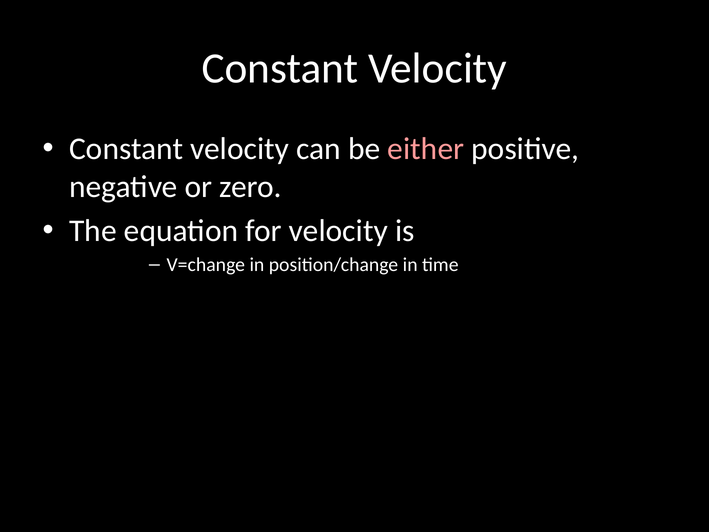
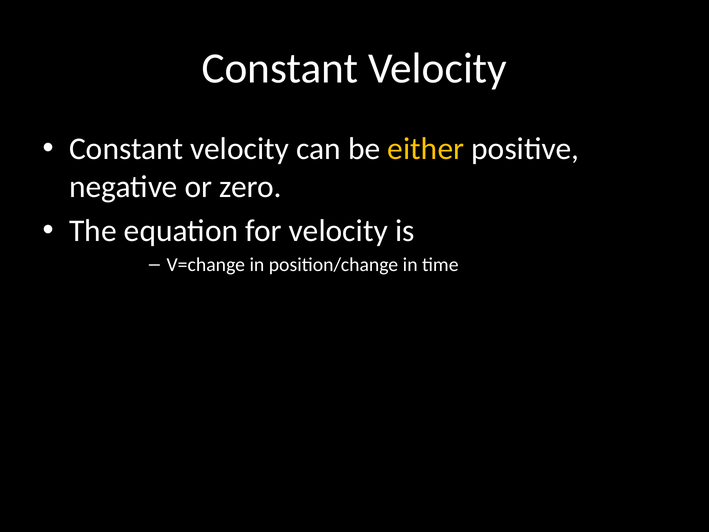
either colour: pink -> yellow (426, 149)
